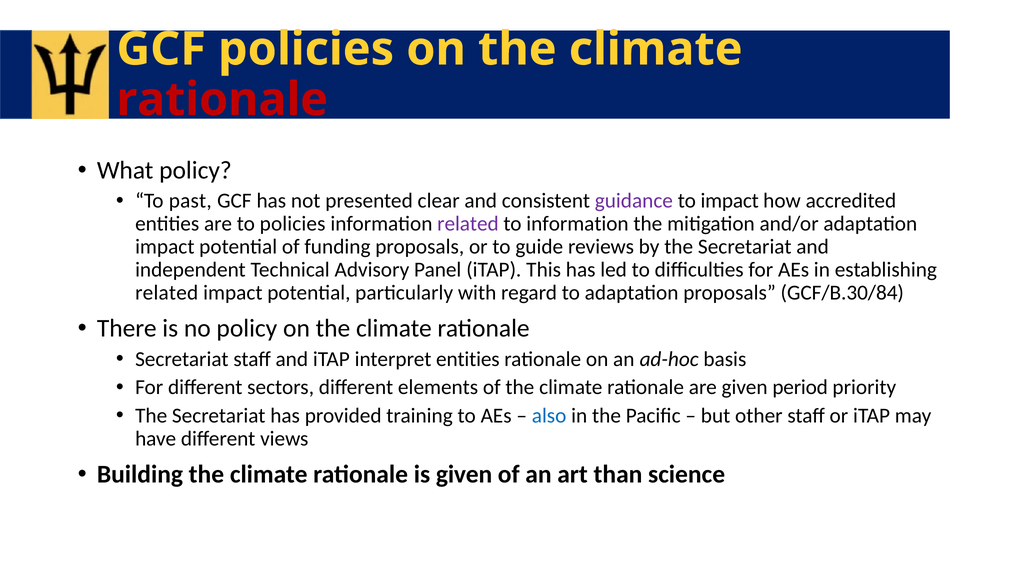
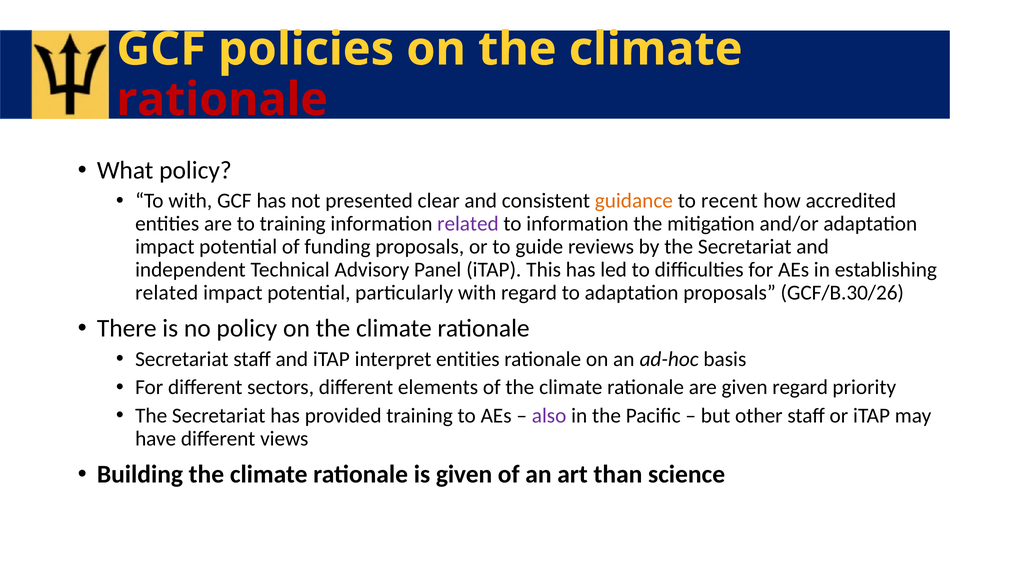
To past: past -> with (190, 201)
guidance colour: purple -> orange (634, 201)
to impact: impact -> recent (729, 201)
to policies: policies -> training (293, 224)
GCF/B.30/84: GCF/B.30/84 -> GCF/B.30/26 (842, 293)
given period: period -> regard (800, 387)
also colour: blue -> purple (549, 415)
